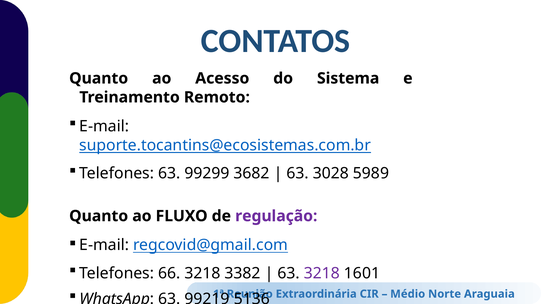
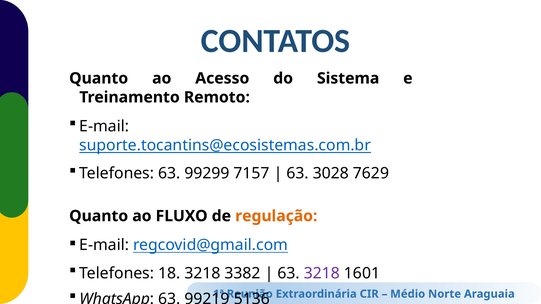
3682: 3682 -> 7157 (252, 174)
5989: 5989 -> 7629 (371, 174)
regulação colour: purple -> orange (276, 216)
66: 66 -> 18 (169, 274)
